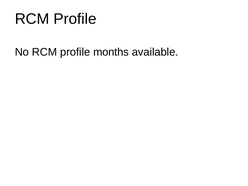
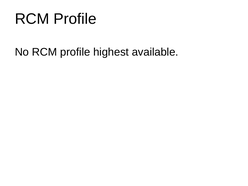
months: months -> highest (111, 52)
